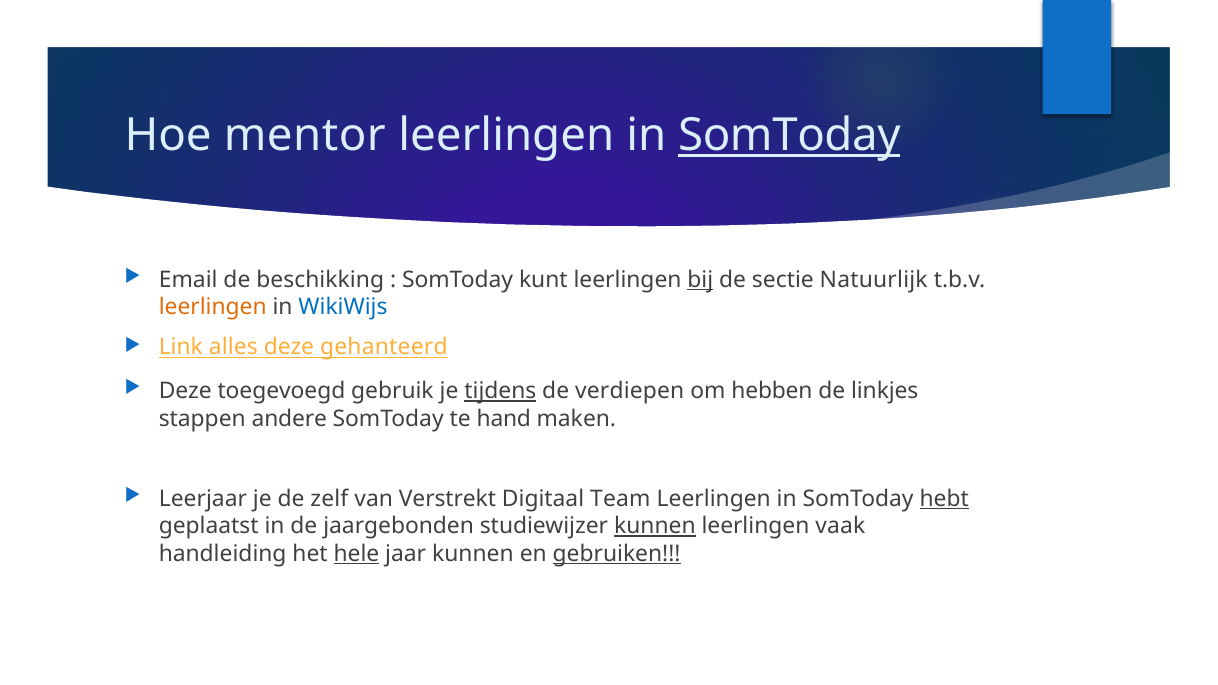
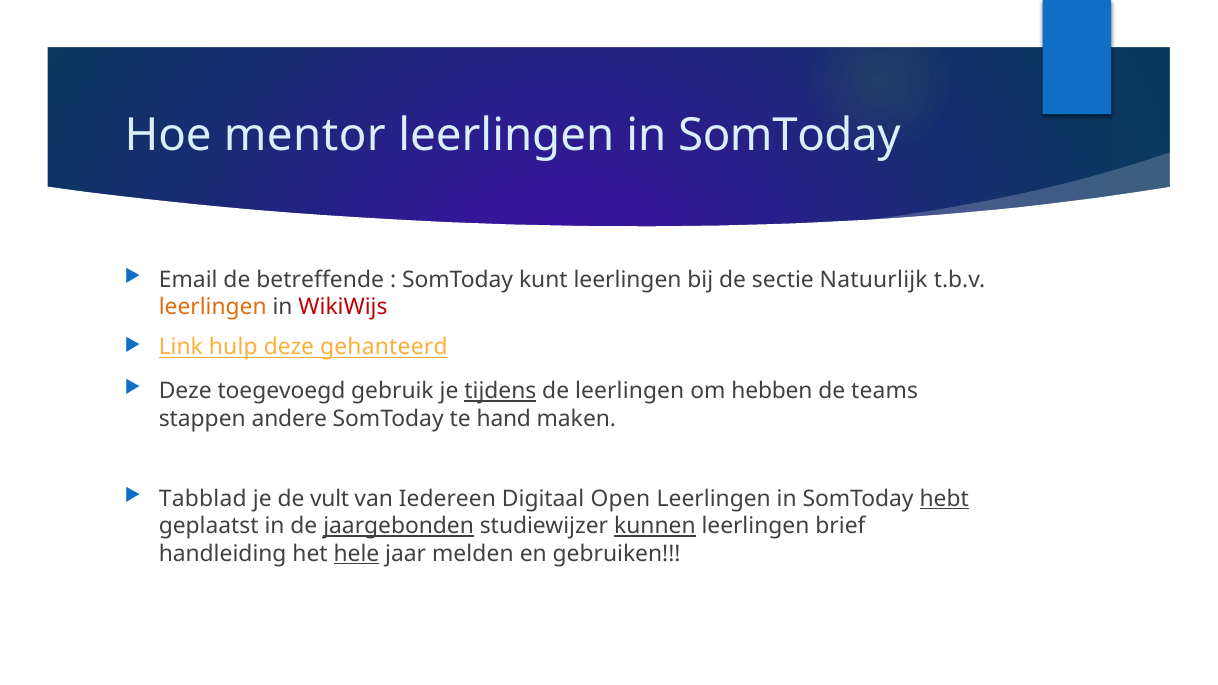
SomToday underline: present -> none (789, 136)
beschikking: beschikking -> betreffende (320, 280)
bij underline: present -> none (700, 280)
WikiWijs colour: blue -> red (343, 307)
alles: alles -> hulp (233, 347)
de verdiepen: verdiepen -> leerlingen (630, 391)
linkjes: linkjes -> teams (885, 391)
Leerjaar: Leerjaar -> Tabblad (203, 499)
zelf: zelf -> vult (330, 499)
Verstrekt: Verstrekt -> Iedereen (447, 499)
Team: Team -> Open (620, 499)
jaargebonden underline: none -> present (399, 526)
vaak: vaak -> brief (840, 526)
jaar kunnen: kunnen -> melden (473, 554)
gebruiken underline: present -> none (617, 554)
